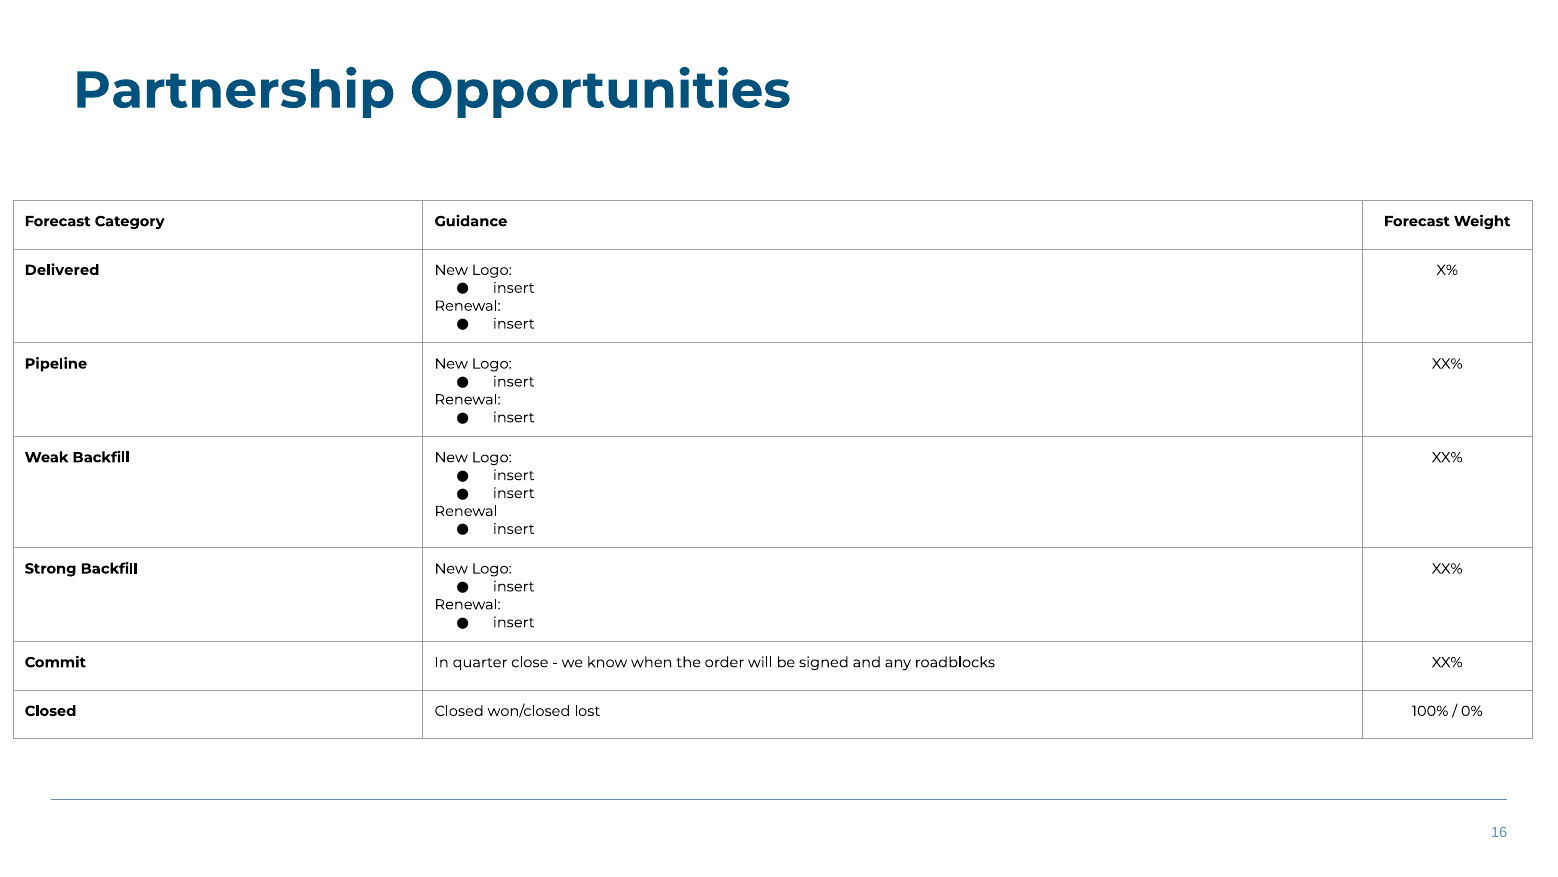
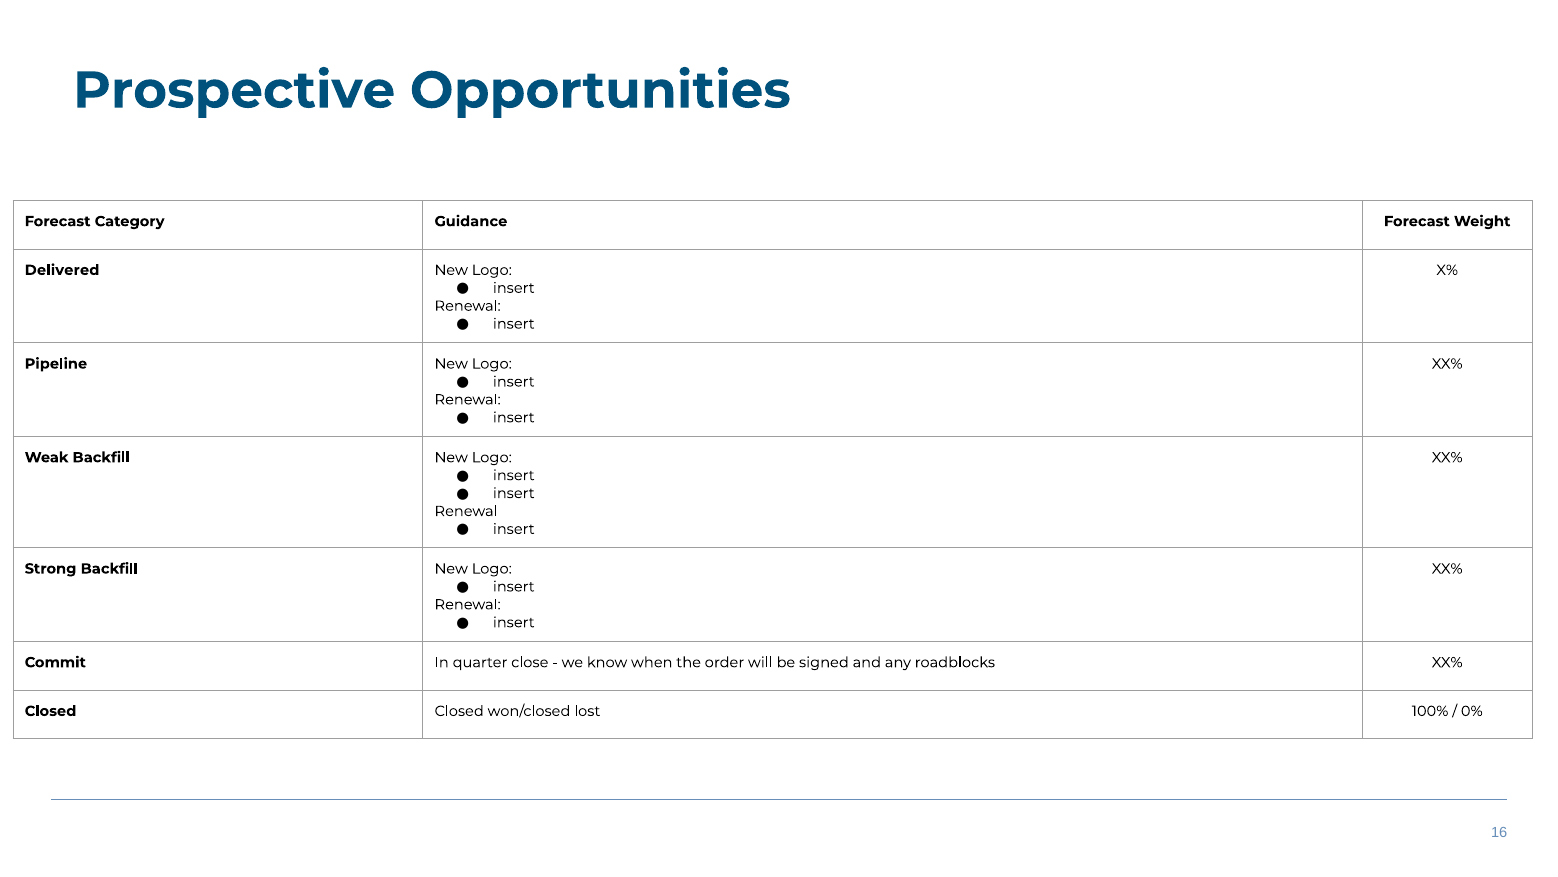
Partnership: Partnership -> Prospective (234, 90)
